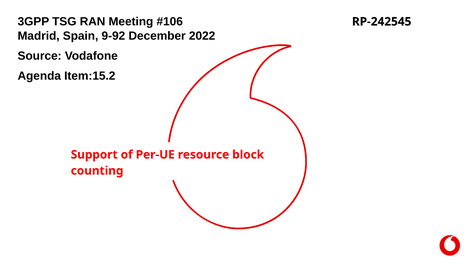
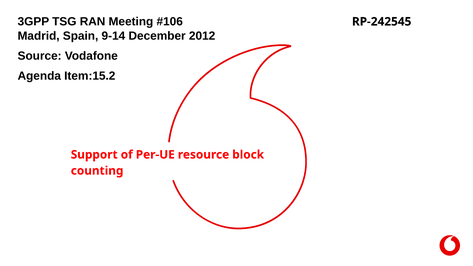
9-92: 9-92 -> 9-14 (113, 36)
2022: 2022 -> 2012 (202, 36)
